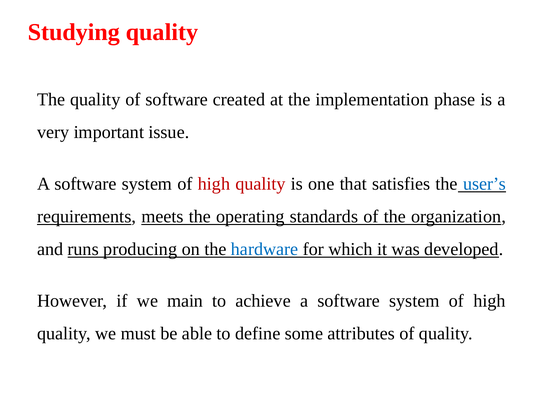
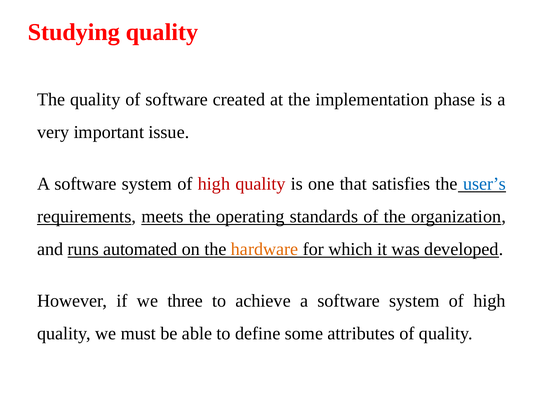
producing: producing -> automated (140, 249)
hardware colour: blue -> orange (265, 249)
main: main -> three (185, 300)
